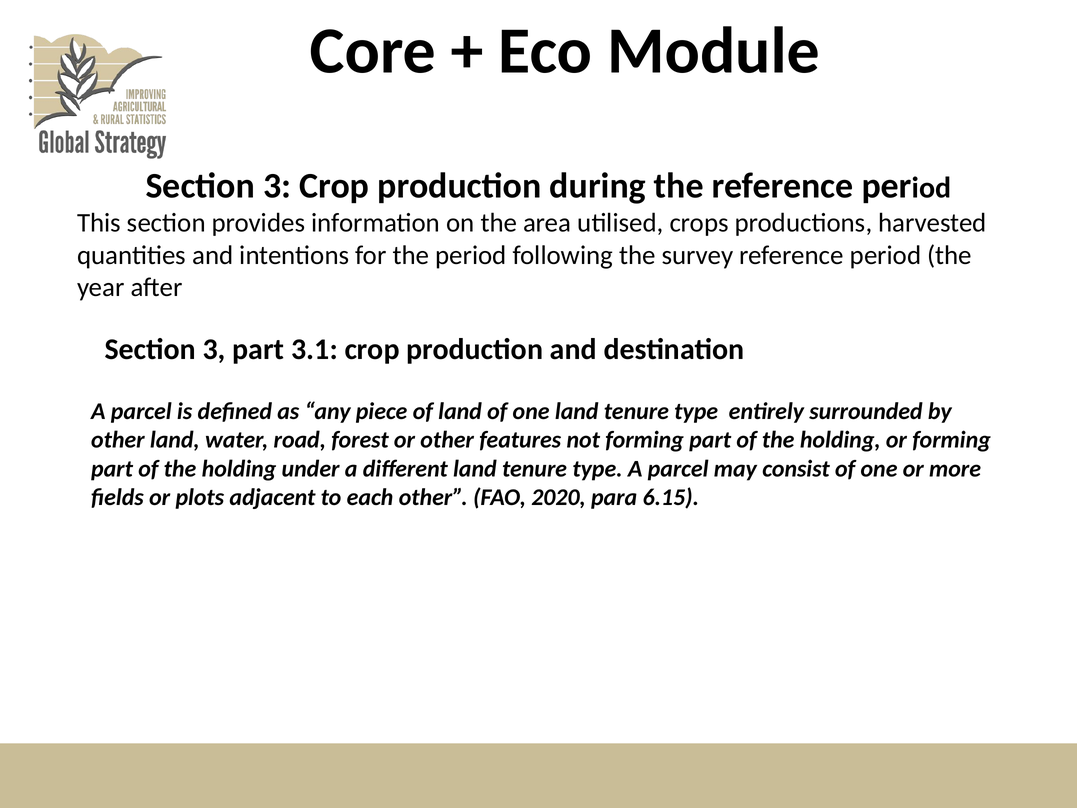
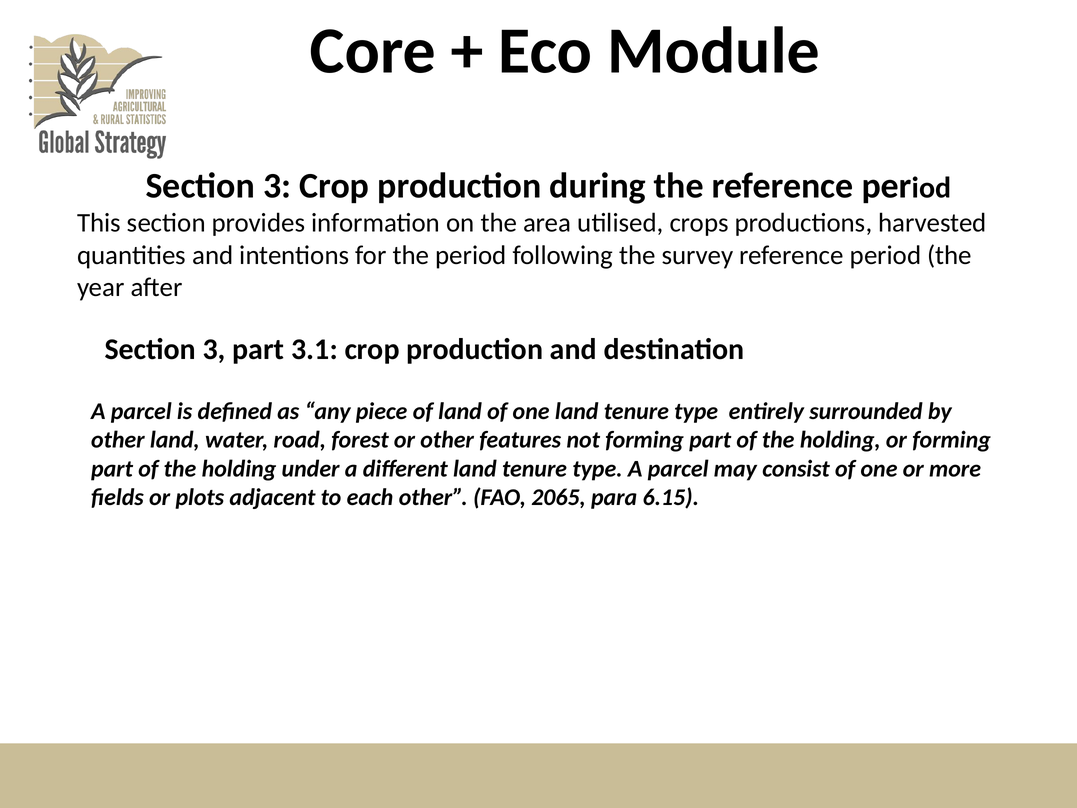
2020: 2020 -> 2065 (559, 497)
